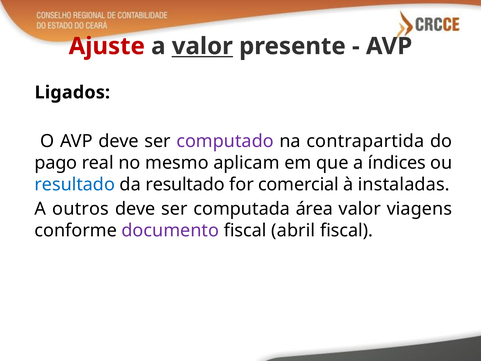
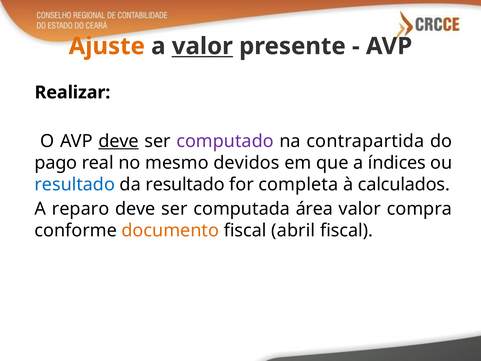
Ajuste colour: red -> orange (107, 46)
Ligados: Ligados -> Realizar (72, 92)
deve underline: none -> present (119, 141)
aplicam: aplicam -> devidos (246, 163)
comercial: comercial -> completa (298, 184)
instaladas: instaladas -> calculados (404, 184)
outros: outros -> reparo (81, 209)
viagens: viagens -> compra (419, 209)
documento colour: purple -> orange (170, 230)
